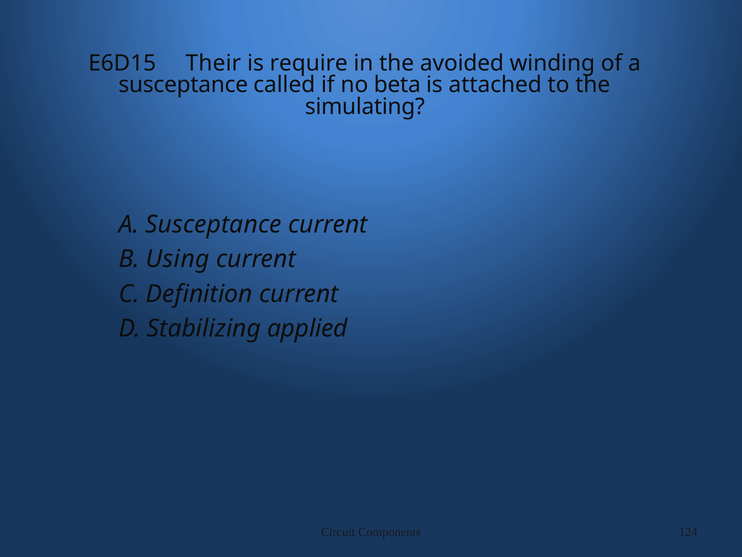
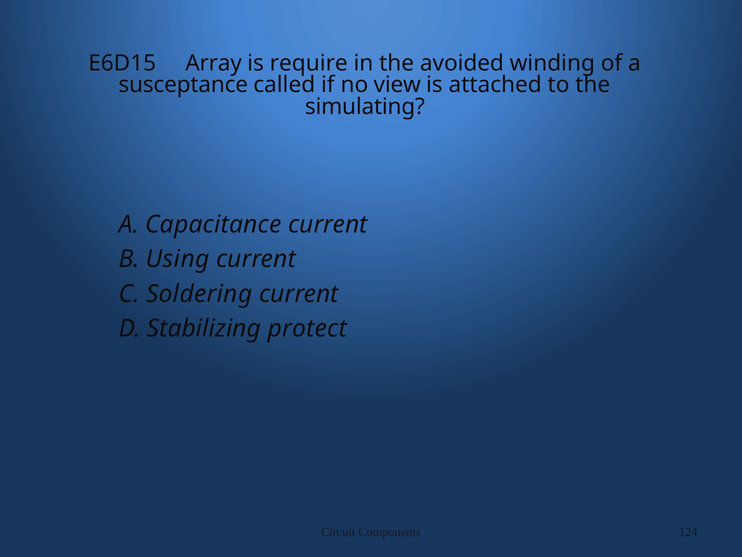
Their: Their -> Array (214, 63)
beta: beta -> view (397, 85)
Susceptance: Susceptance -> Capacitance (213, 224)
Definition: Definition -> Soldering (199, 294)
applied: applied -> protect (307, 328)
